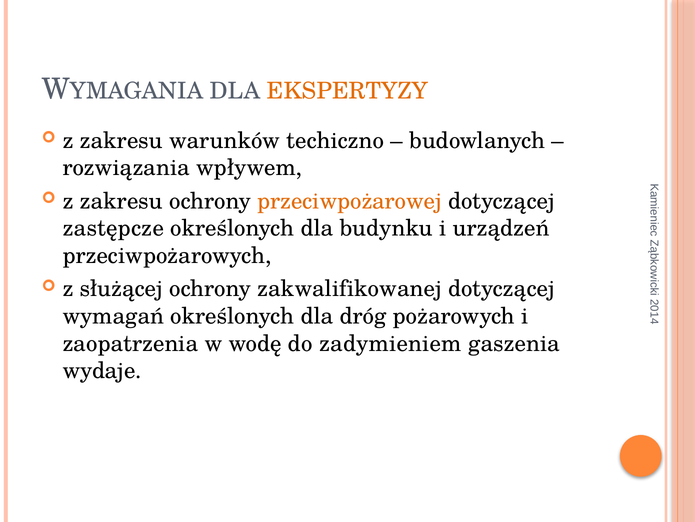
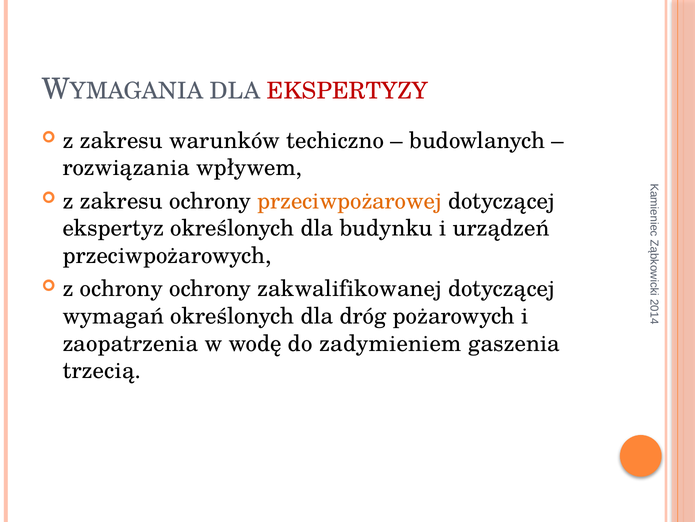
EKSPERTYZY colour: orange -> red (348, 91)
zastępcze: zastępcze -> ekspertyz (113, 228)
z służącej: służącej -> ochrony (121, 288)
wydaje: wydaje -> trzecią (102, 370)
